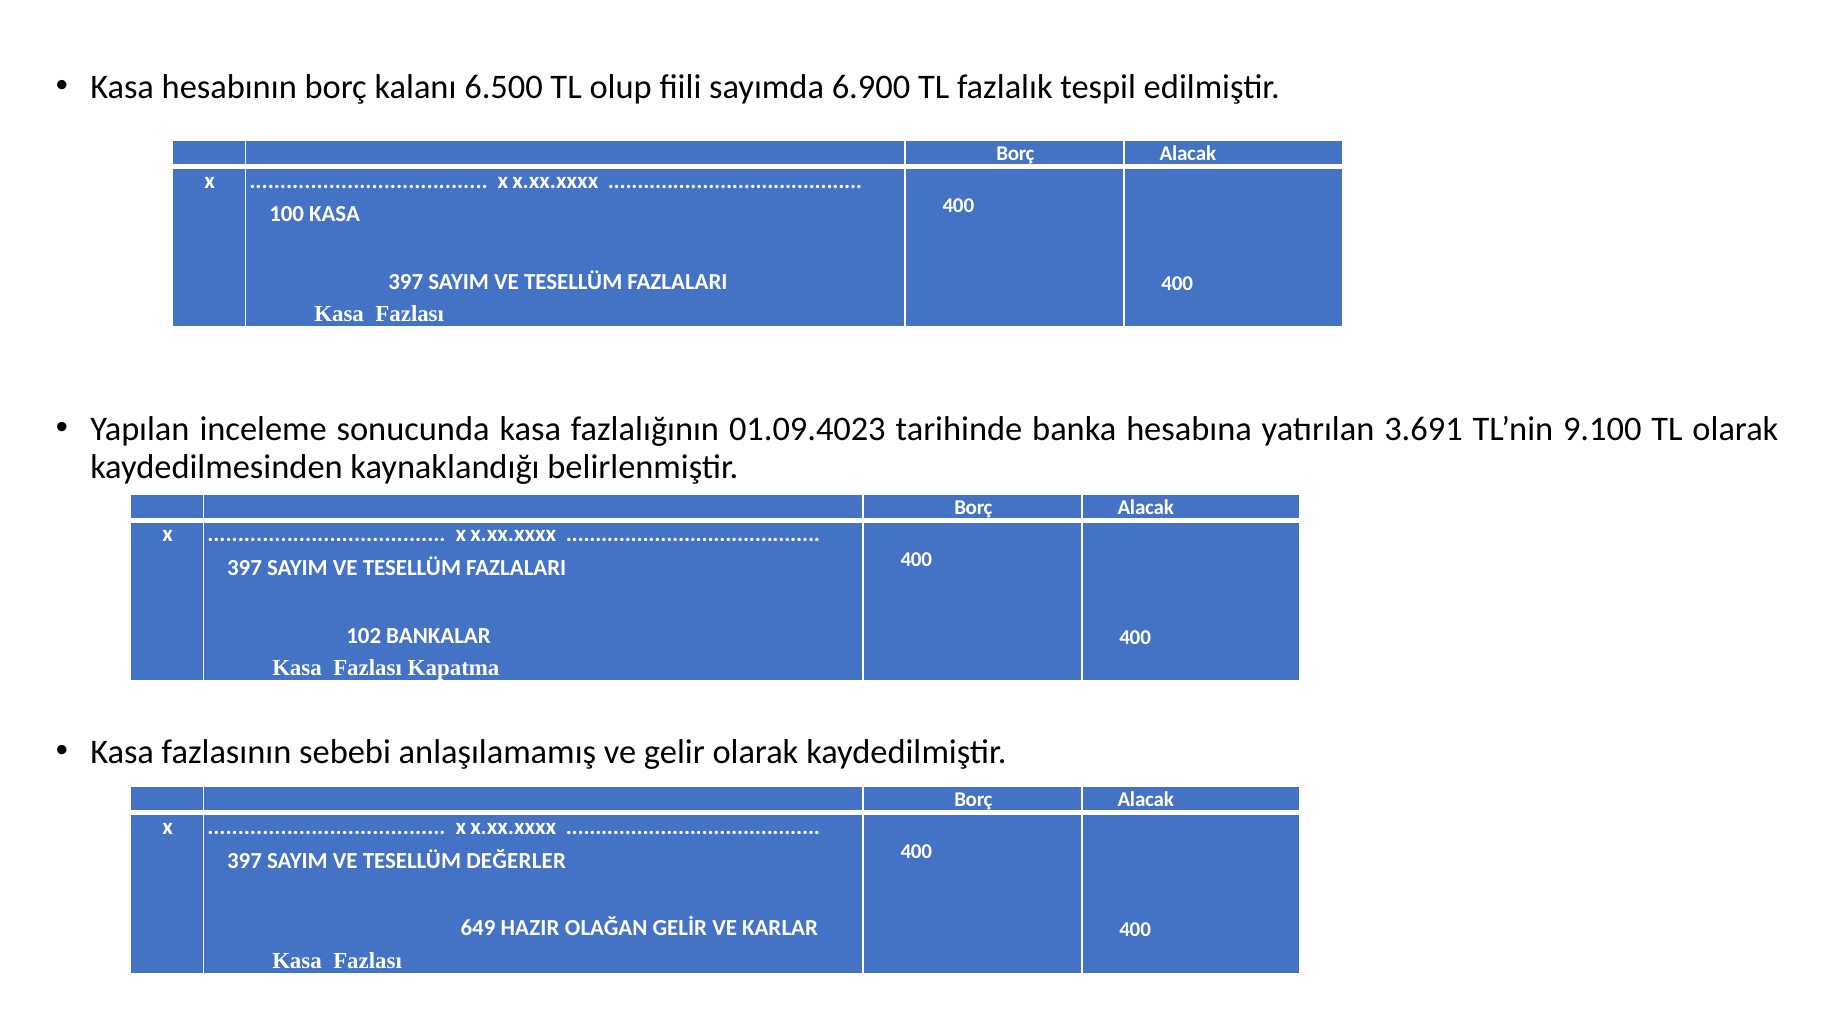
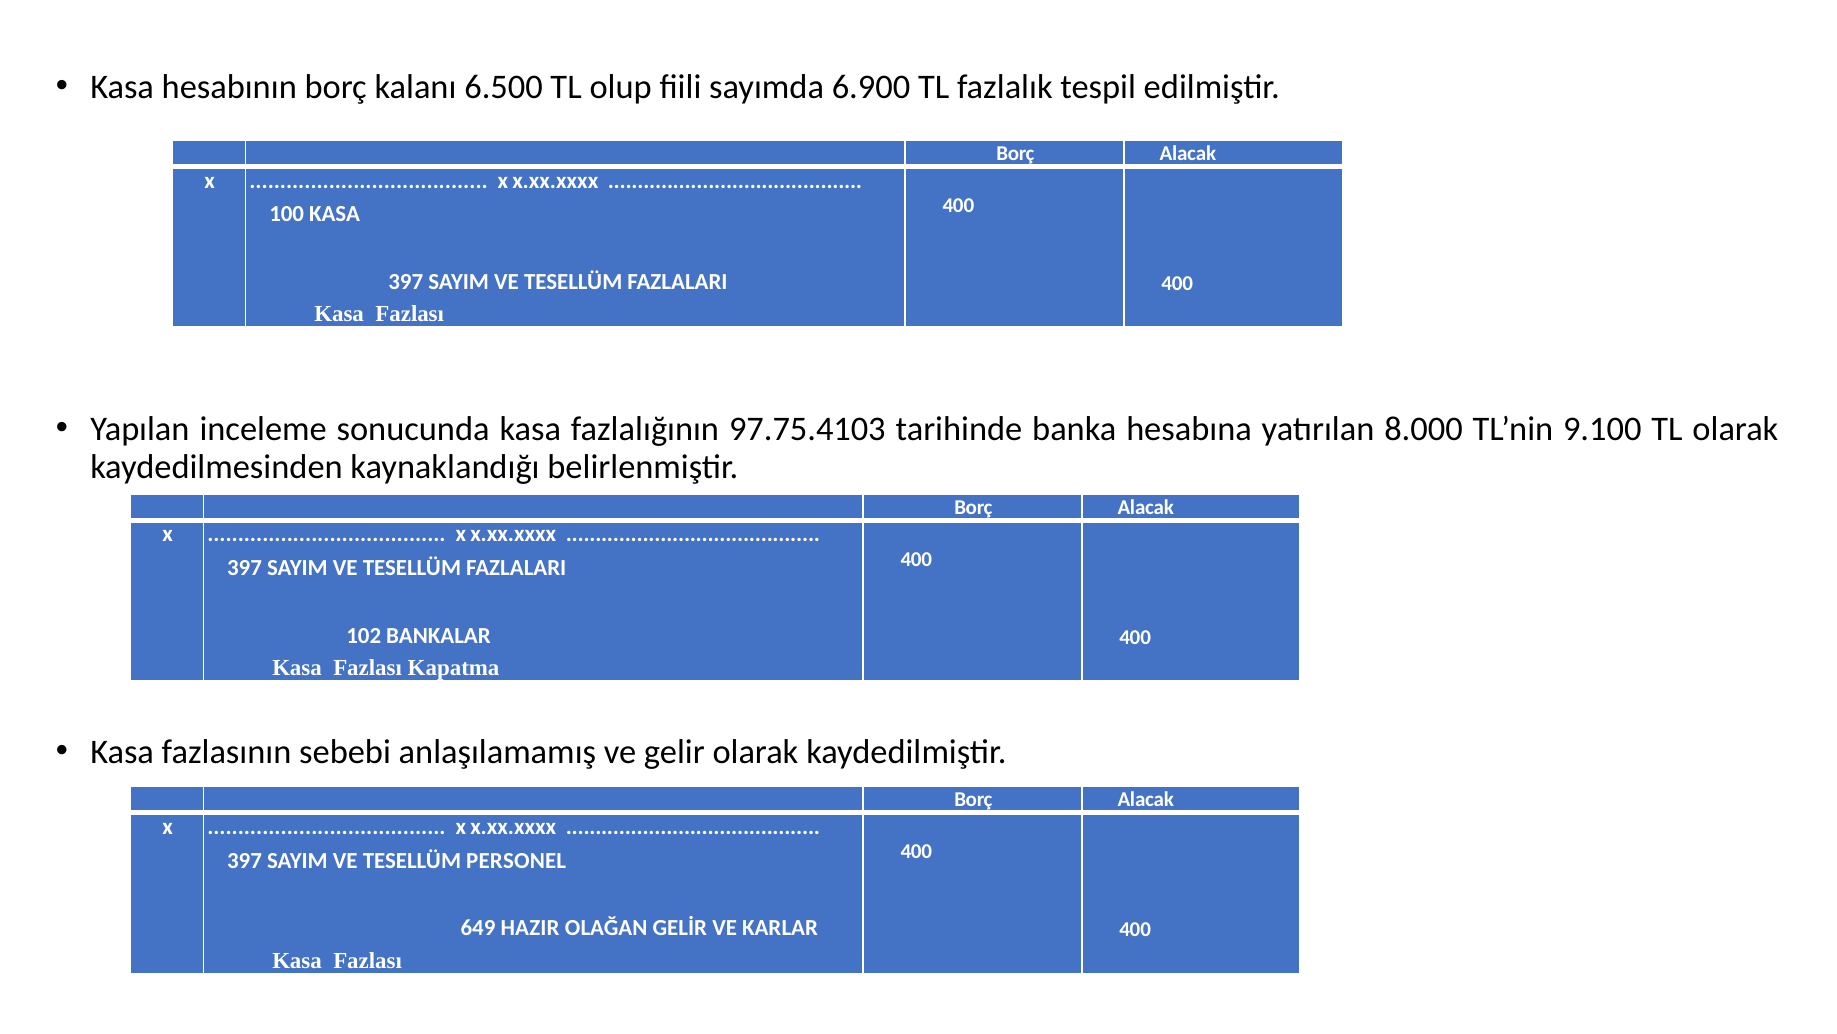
01.09.4023: 01.09.4023 -> 97.75.4103 (807, 429)
3.691: 3.691 -> 8.000 (1423, 429)
DEĞERLER: DEĞERLER -> PERSONEL (516, 860)
